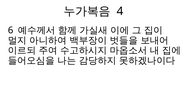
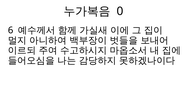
4: 4 -> 0 (120, 11)
